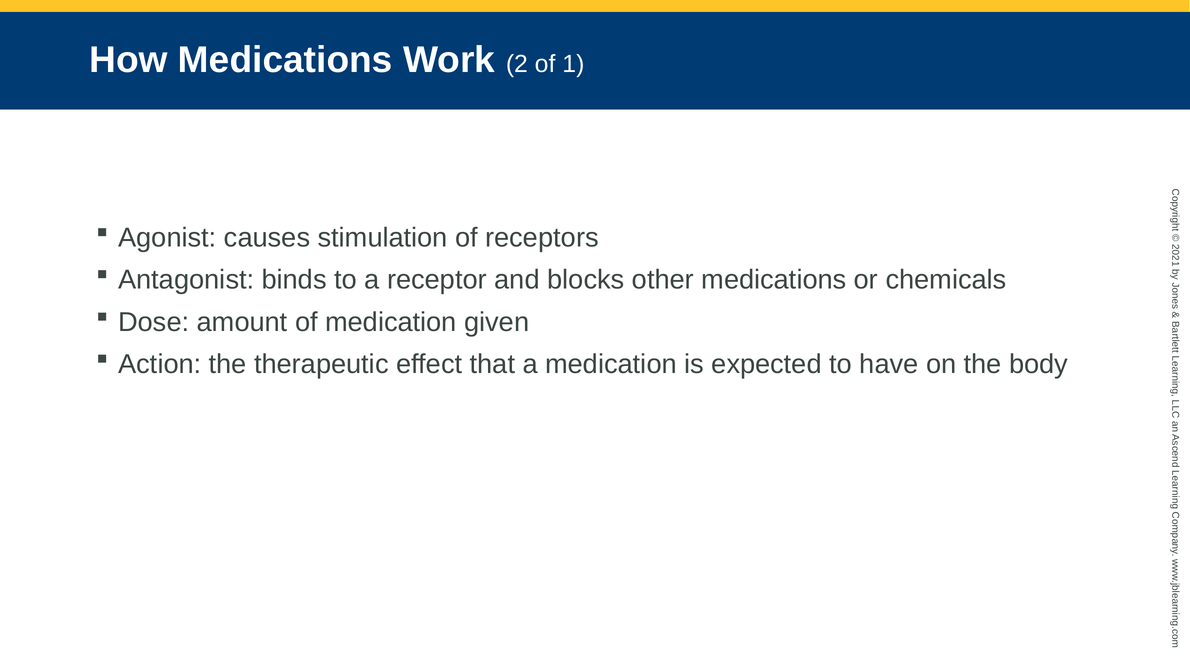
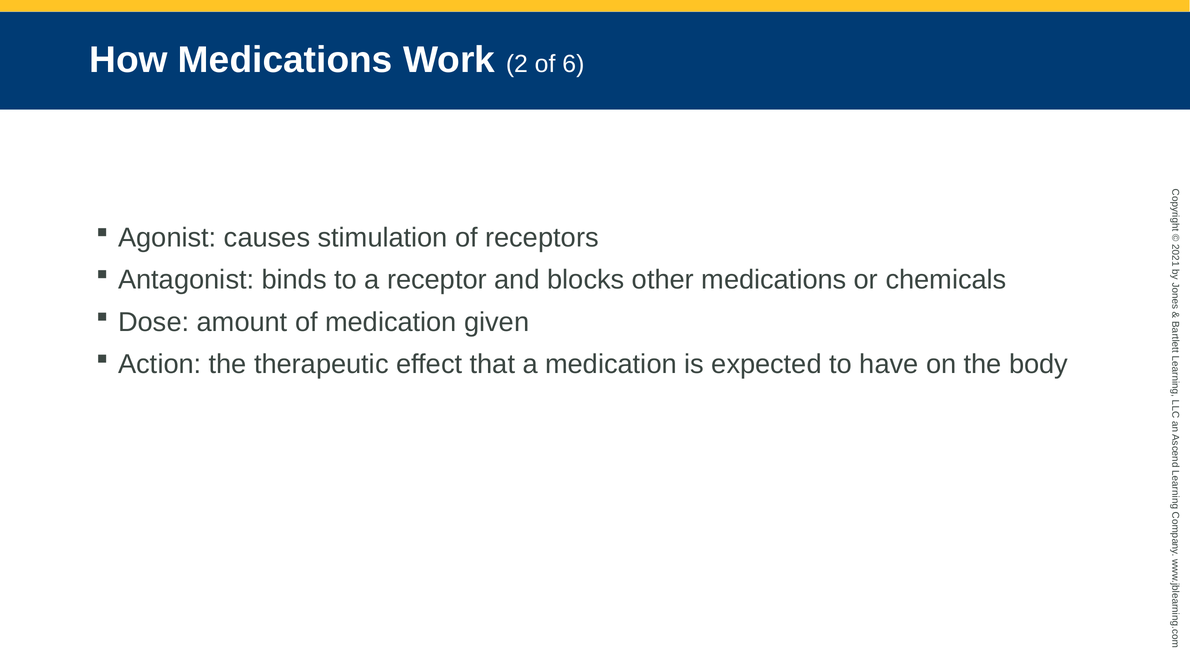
of 1: 1 -> 6 (573, 64)
